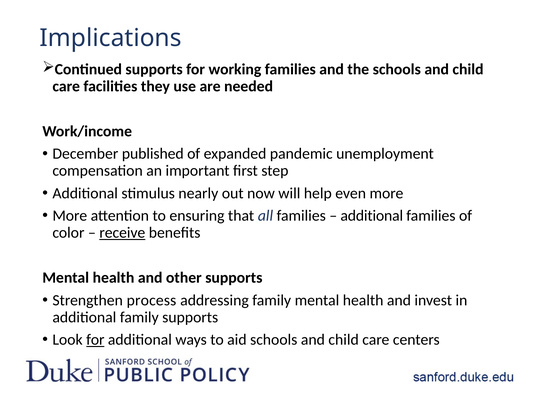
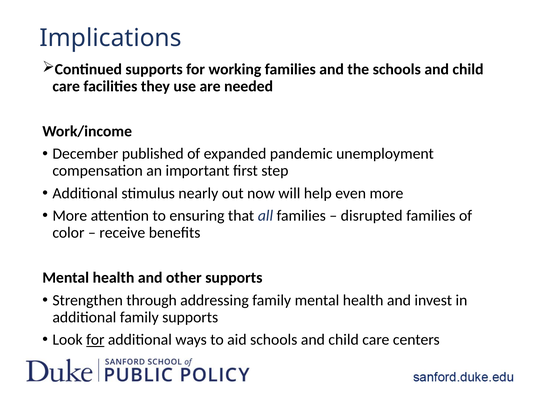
additional: additional -> disrupted (372, 216)
receive underline: present -> none (122, 233)
process: process -> through (152, 301)
